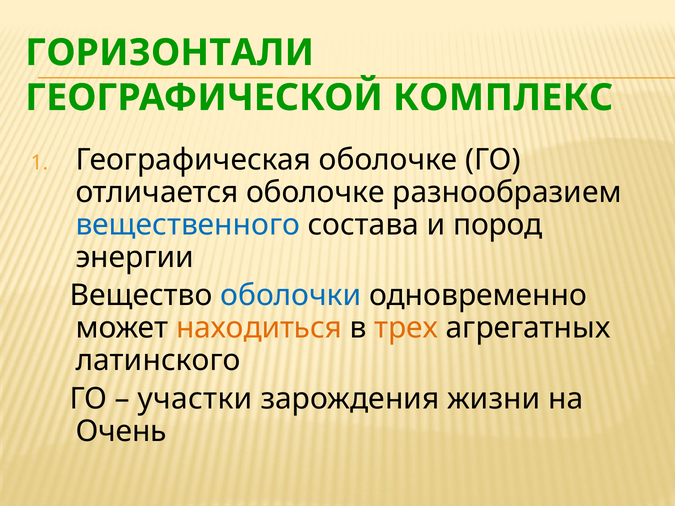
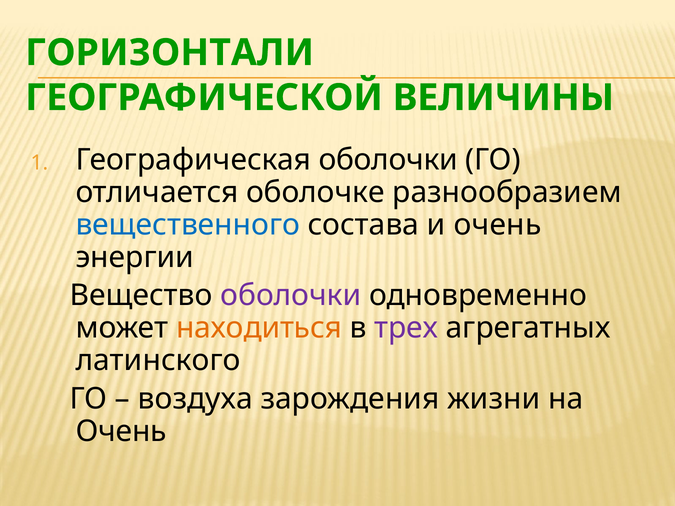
КОМПЛЕКС: КОМПЛЕКС -> ВЕЛИЧИНЫ (503, 98)
Географическая оболочке: оболочке -> оболочки (388, 160)
и пород: пород -> очень (498, 225)
оболочки colour: blue -> purple (291, 296)
трех colour: orange -> purple (406, 328)
участки: участки -> воздуха (195, 399)
